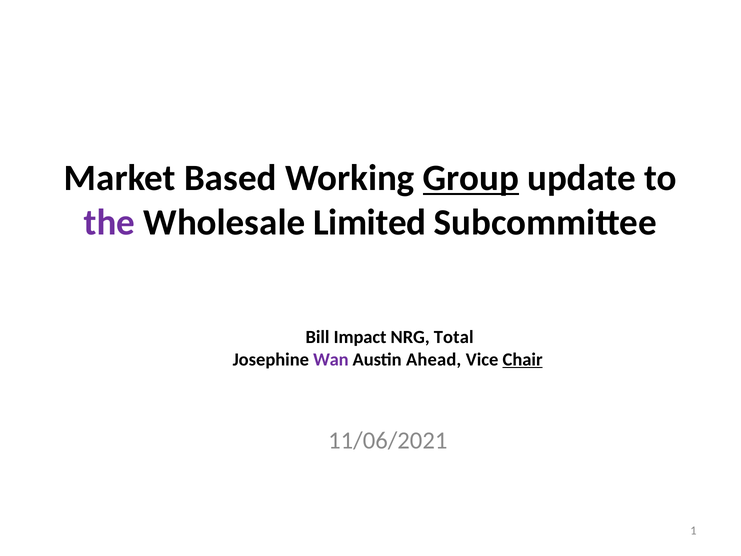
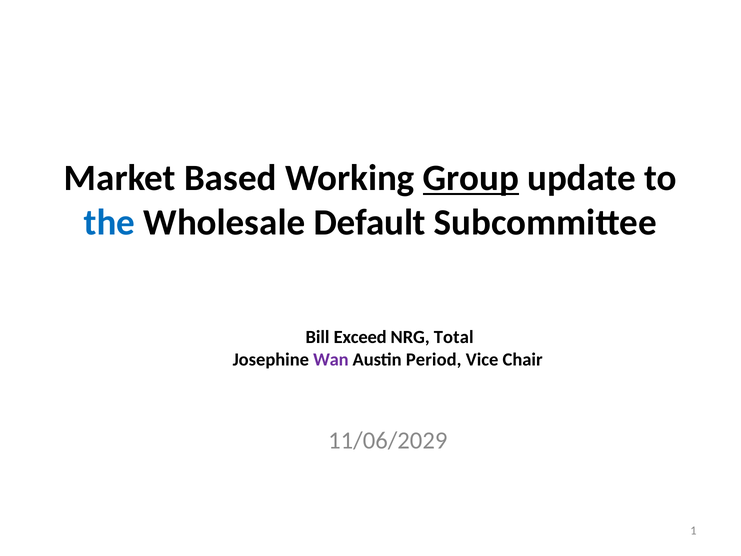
the colour: purple -> blue (109, 222)
Limited: Limited -> Default (370, 222)
Impact: Impact -> Exceed (360, 337)
Ahead: Ahead -> Period (434, 359)
Chair underline: present -> none (523, 359)
11/06/2021: 11/06/2021 -> 11/06/2029 (388, 440)
